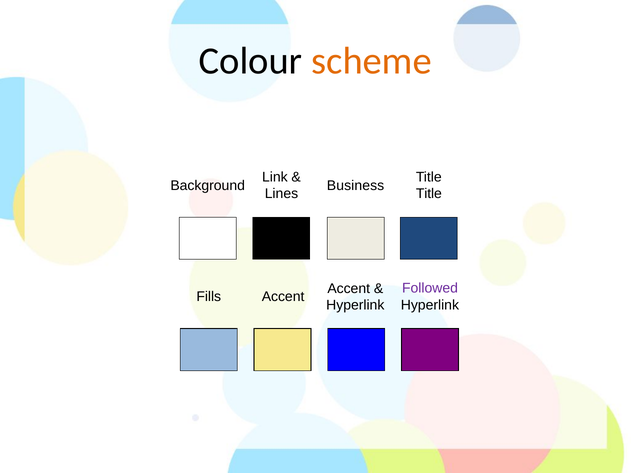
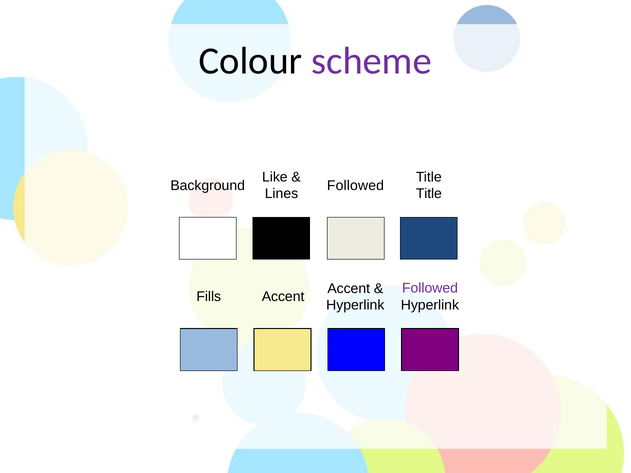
scheme colour: orange -> purple (372, 61)
Link: Link -> Like (275, 177)
Business: Business -> Followed (356, 186)
